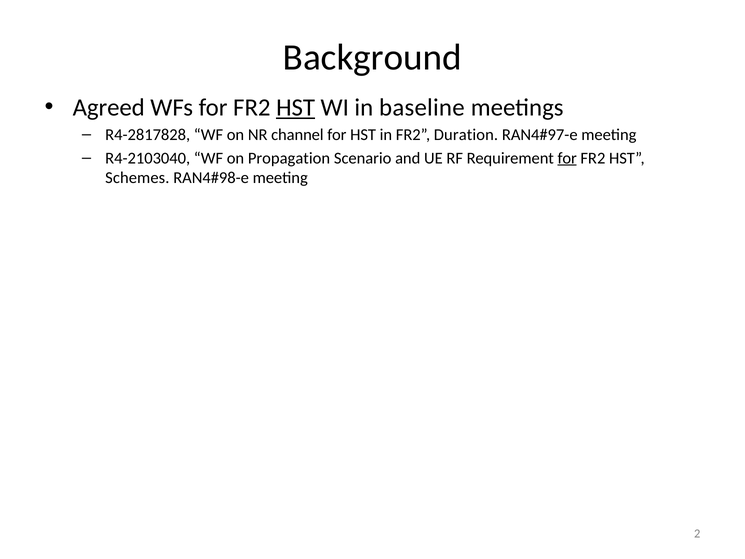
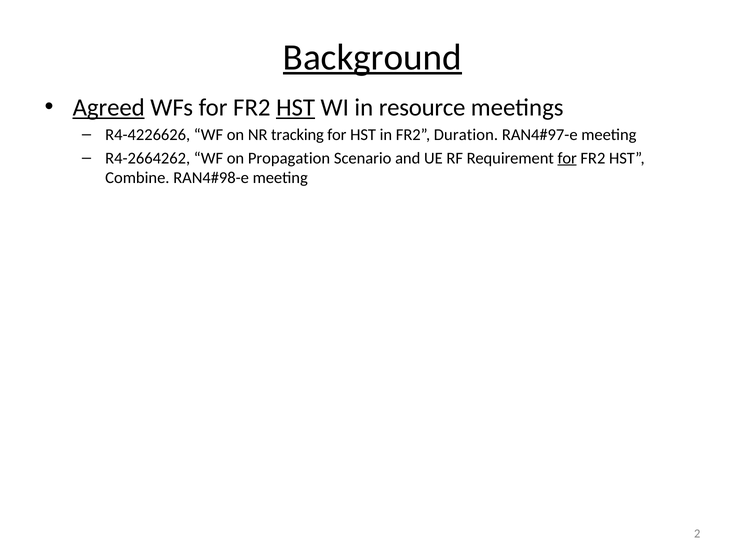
Background underline: none -> present (372, 57)
Agreed underline: none -> present (109, 107)
baseline: baseline -> resource (422, 107)
R4-2817828: R4-2817828 -> R4-4226626 (148, 135)
channel: channel -> tracking (297, 135)
R4-2103040: R4-2103040 -> R4-2664262 (148, 158)
Schemes: Schemes -> Combine (137, 178)
